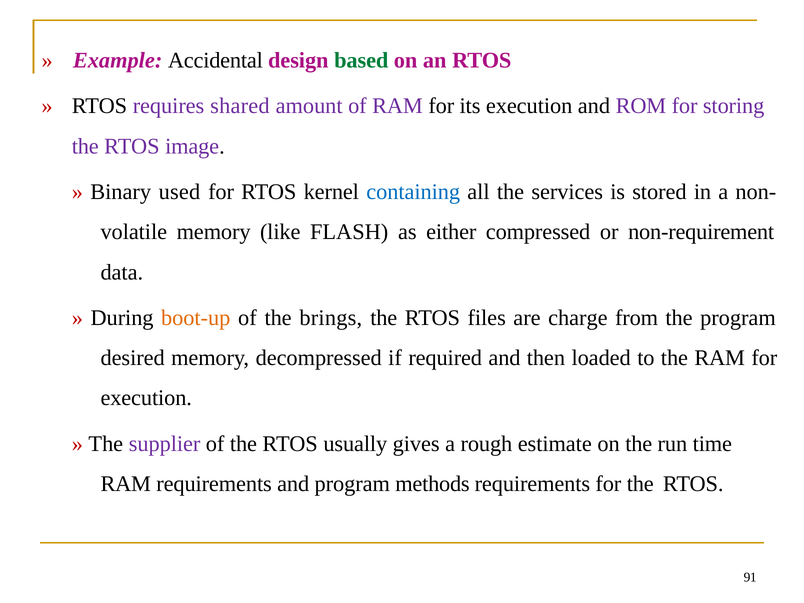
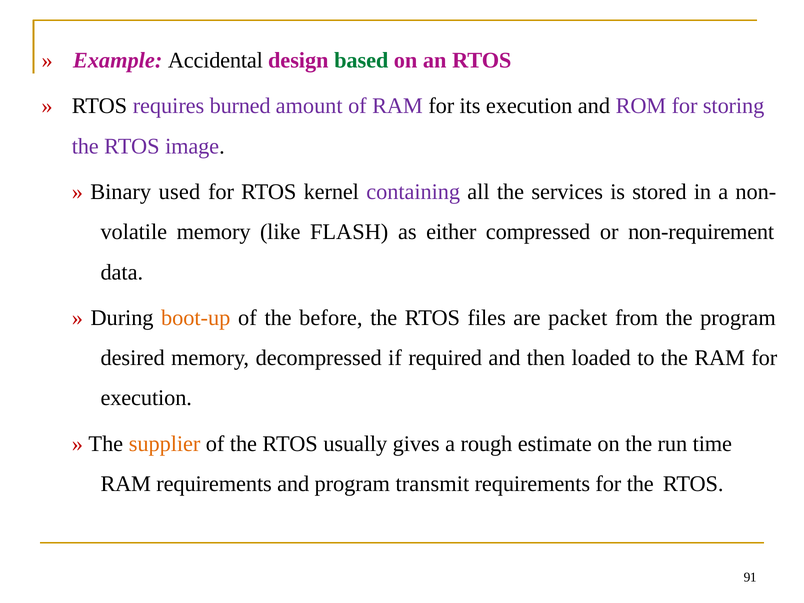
shared: shared -> burned (240, 106)
containing colour: blue -> purple (413, 192)
brings: brings -> before (331, 318)
charge: charge -> packet (578, 318)
supplier colour: purple -> orange (165, 444)
methods: methods -> transmit (432, 484)
